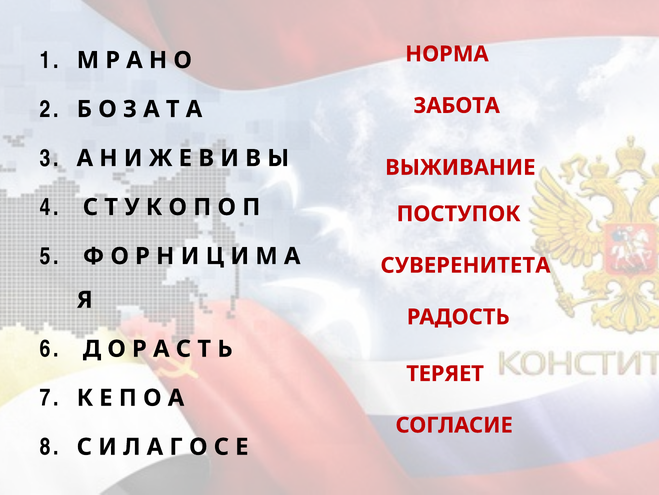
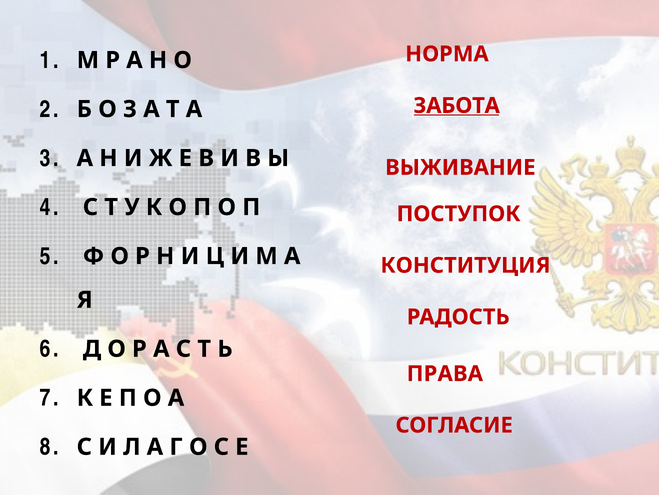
ЗАБОТА underline: none -> present (457, 105)
СУВЕРЕНИТЕТА: СУВЕРЕНИТЕТА -> КОНСТИТУЦИЯ (466, 265)
ТЕРЯЕТ: ТЕРЯЕТ -> ПРАВА (445, 373)
